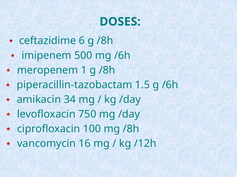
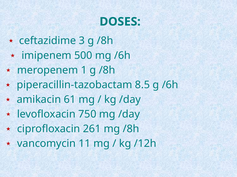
6: 6 -> 3 (82, 41)
1.5: 1.5 -> 8.5 (142, 85)
34: 34 -> 61 (70, 100)
100: 100 -> 261 (92, 129)
16: 16 -> 11 (85, 144)
